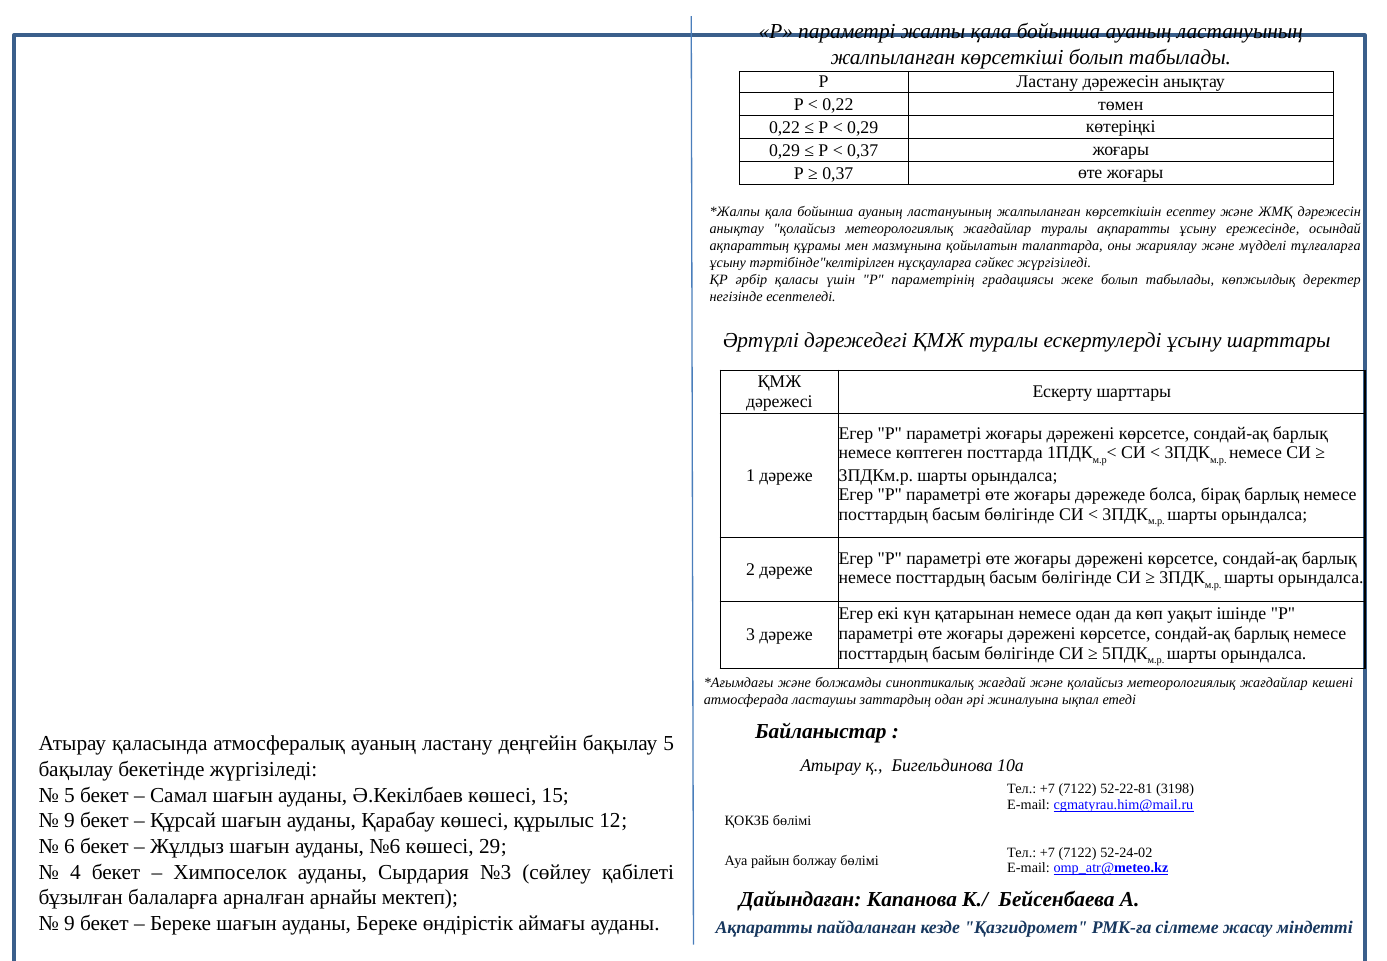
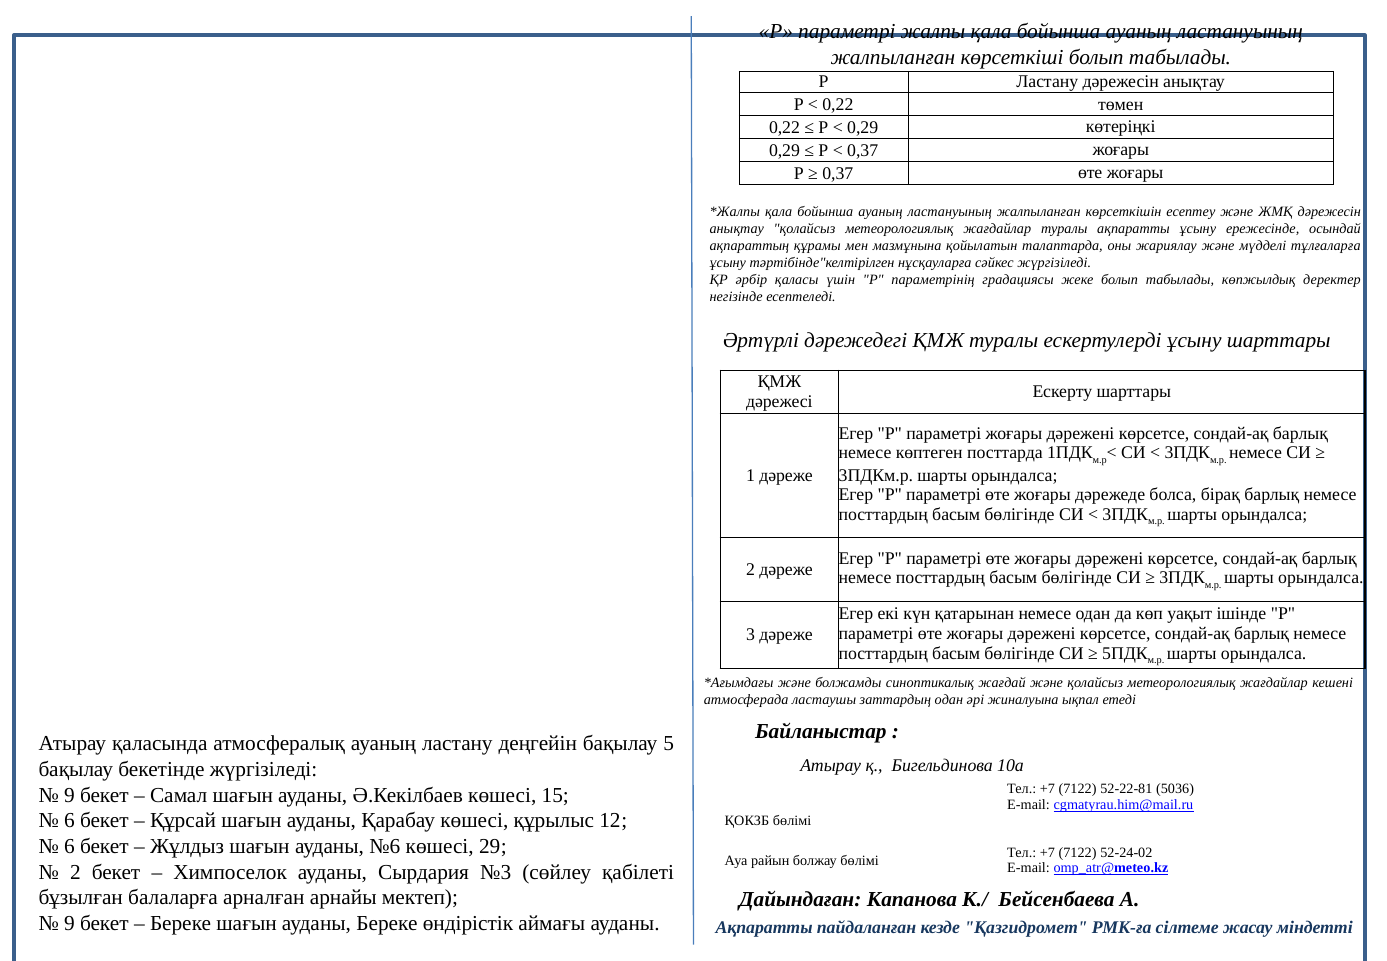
3198: 3198 -> 5036 (1175, 788)
5: 5 -> 9 (69, 795)
9: 9 -> 6 (69, 820)
4: 4 -> 2 (75, 871)
